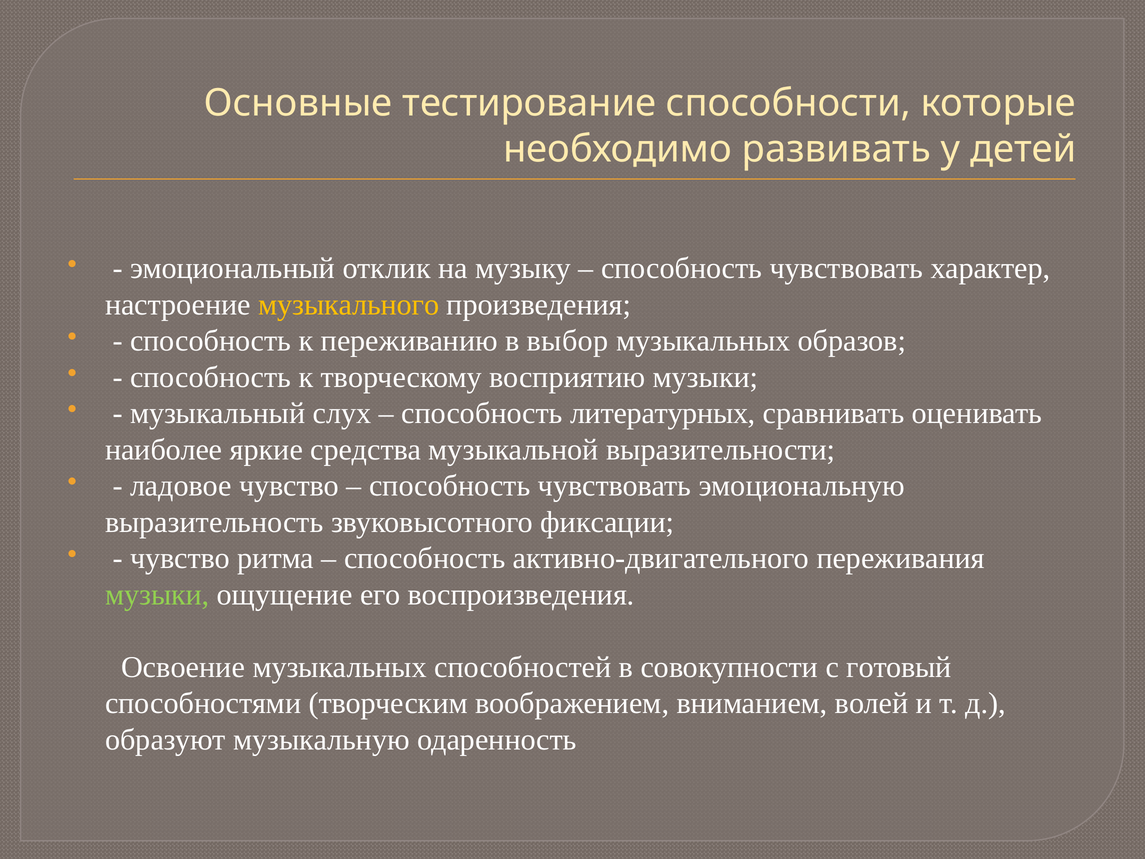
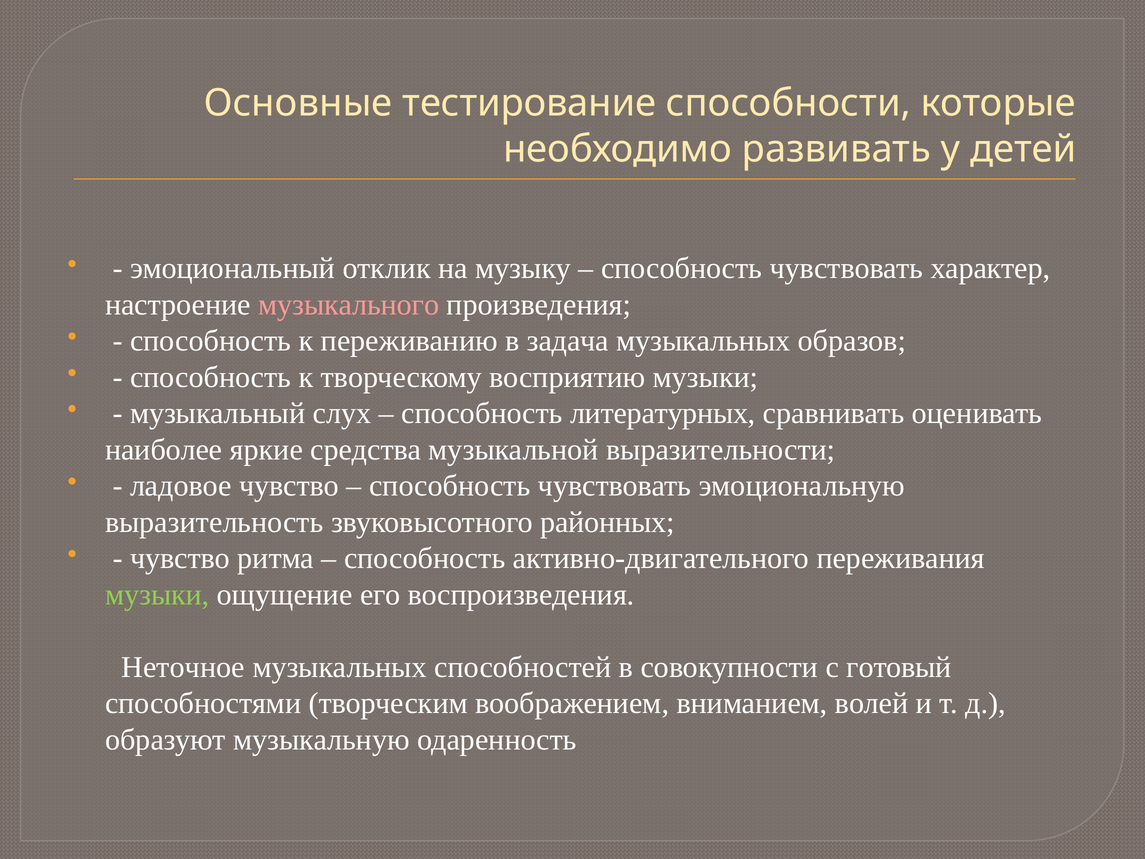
музыкального colour: yellow -> pink (349, 305)
выбор: выбор -> задача (568, 341)
фиксации: фиксации -> районных (607, 522)
Освоение: Освоение -> Неточное (183, 667)
